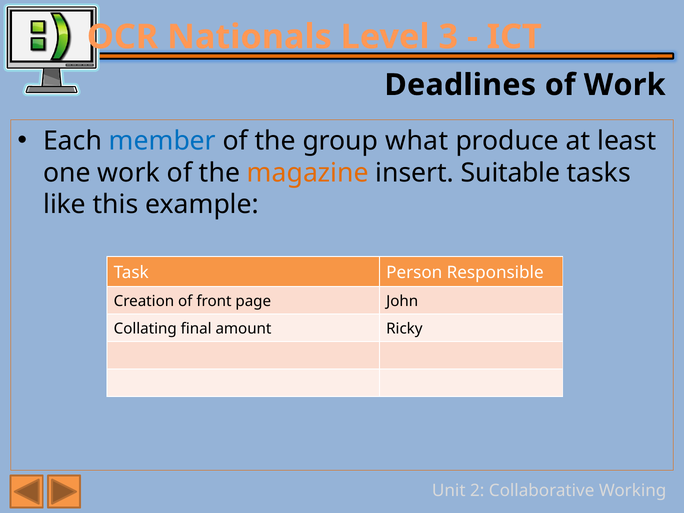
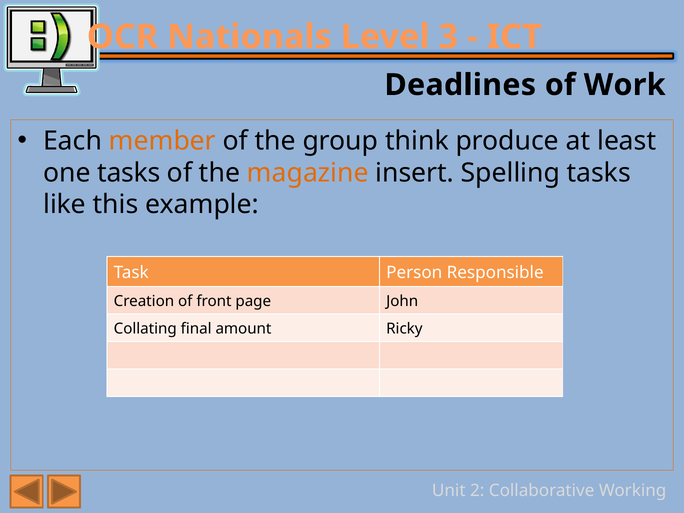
member colour: blue -> orange (162, 141)
what: what -> think (417, 141)
one work: work -> tasks (129, 173)
Suitable: Suitable -> Spelling (510, 173)
